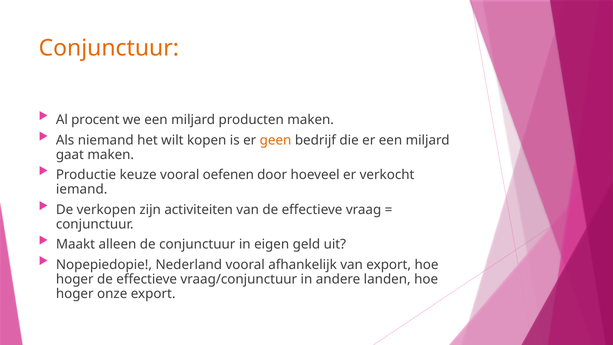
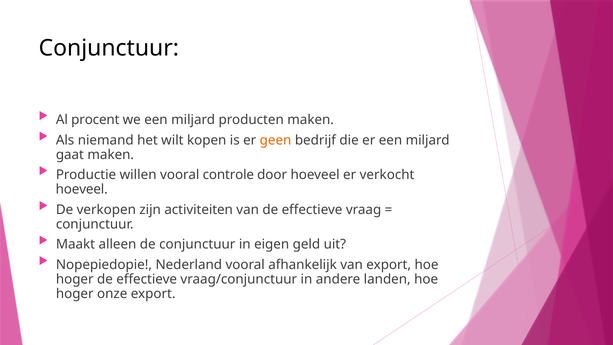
Conjunctuur colour: orange -> black (109, 48)
keuze: keuze -> willen (138, 175)
oefenen: oefenen -> controle (228, 175)
iemand: iemand -> hoeveel (82, 189)
